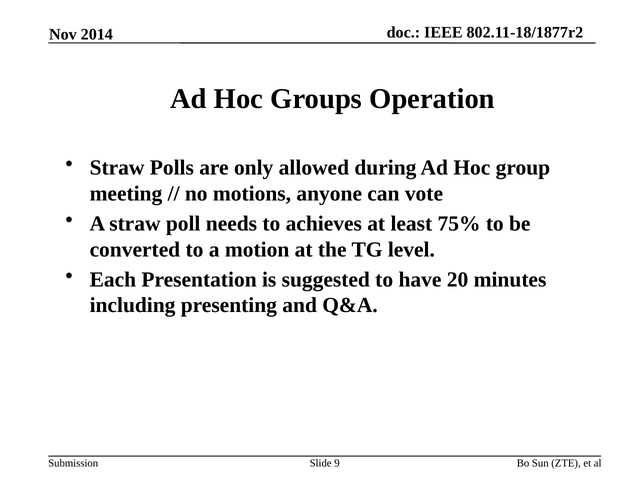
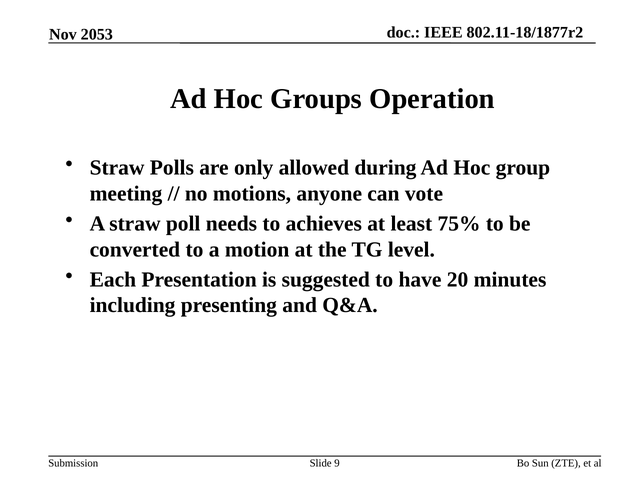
2014: 2014 -> 2053 (97, 34)
